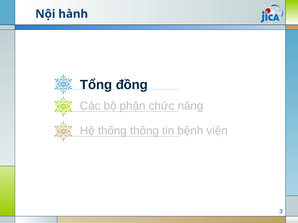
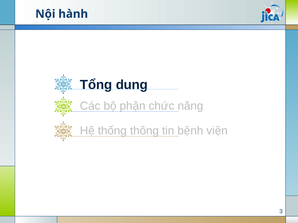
đồng: đồng -> dung (132, 85)
